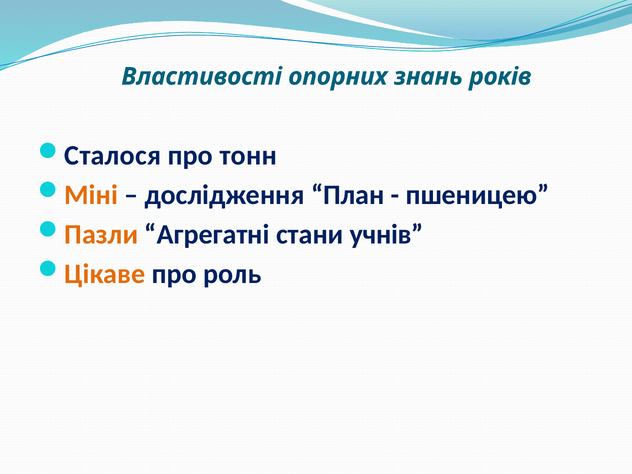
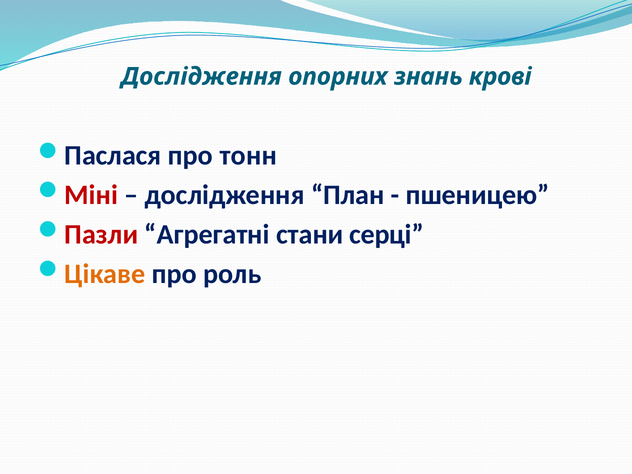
Властивості: Властивості -> Дослідження (202, 77)
років: років -> крові (500, 77)
Сталося: Сталося -> Паслася (113, 156)
Міні colour: orange -> red (91, 195)
Пазли colour: orange -> red (101, 234)
учнів: учнів -> серці (387, 234)
